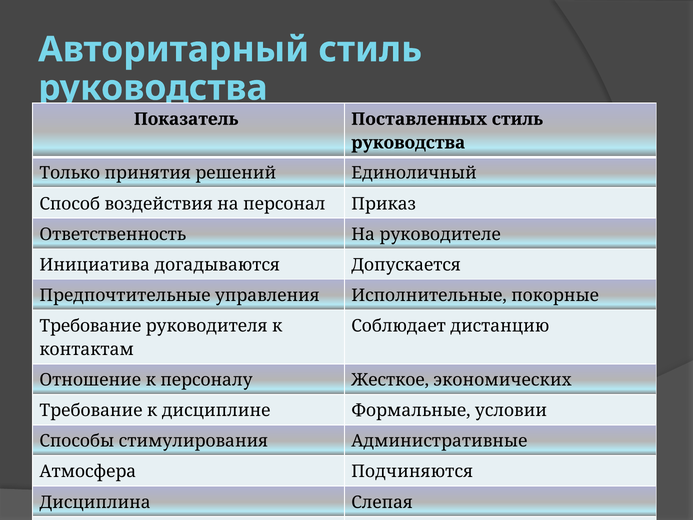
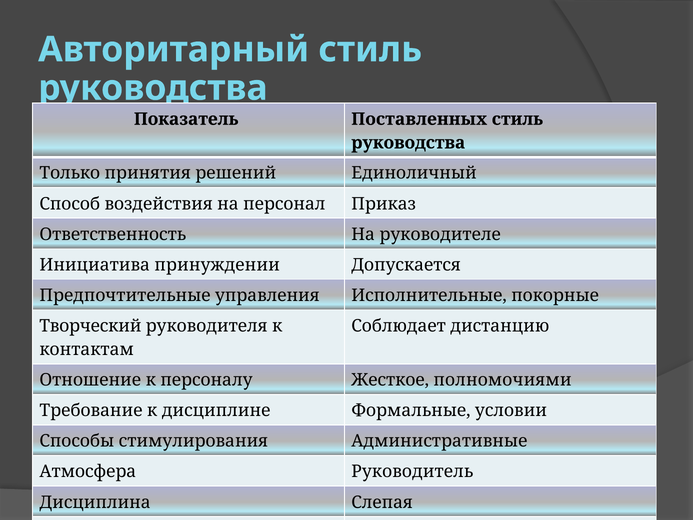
догадываются: догадываются -> принуждении (217, 265)
Требование: Требование -> Творческий (90, 326)
экономических: экономических -> полномочиями (503, 380)
Подчиняются: Подчиняются -> Руководитель (412, 472)
